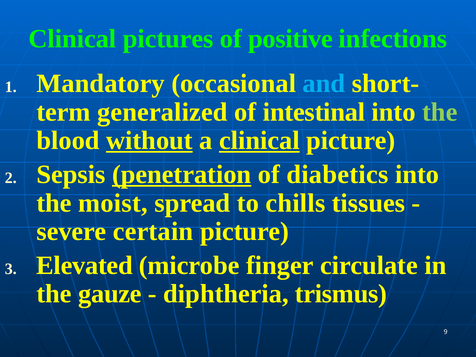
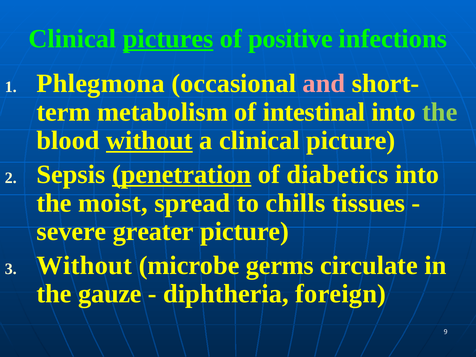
pictures underline: none -> present (168, 39)
Mandatory: Mandatory -> Phlegmona (101, 83)
and colour: light blue -> pink (324, 83)
generalized: generalized -> metabolism (162, 112)
clinical underline: present -> none (259, 141)
certain: certain -> greater (153, 232)
Elevated: Elevated -> Without (84, 265)
finger: finger -> germs (280, 265)
trismus: trismus -> foreign (341, 294)
